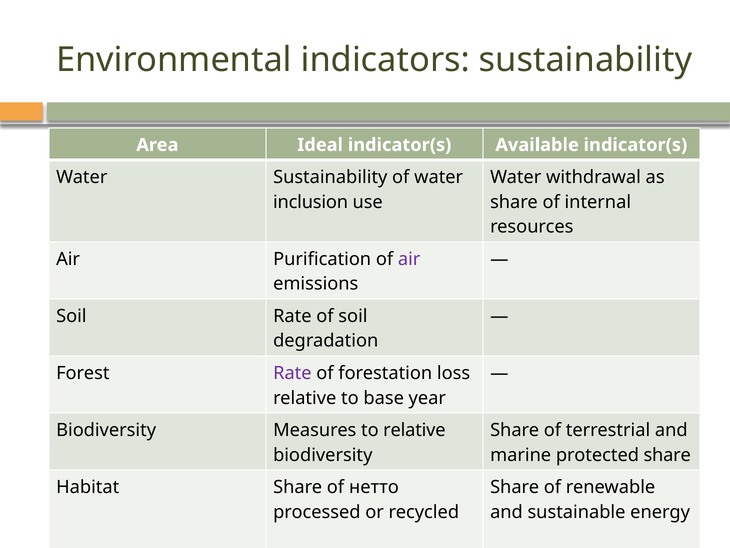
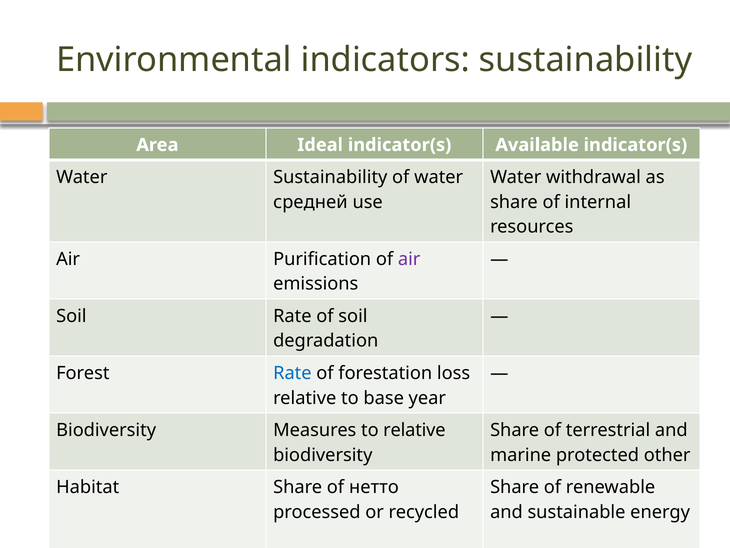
inclusion: inclusion -> средней (310, 202)
Rate colour: purple -> blue (292, 373)
protected share: share -> other (667, 455)
